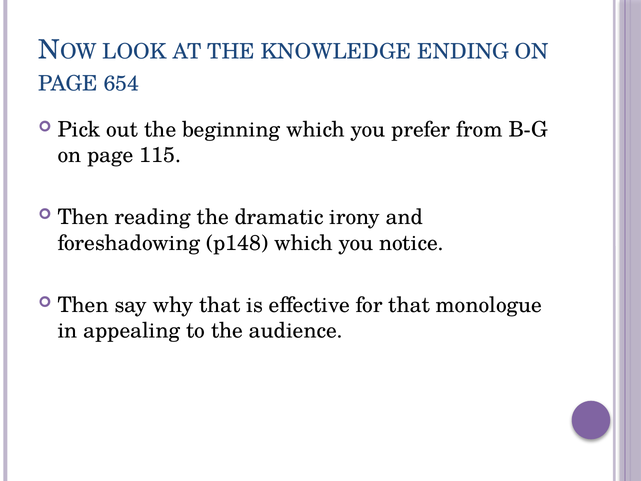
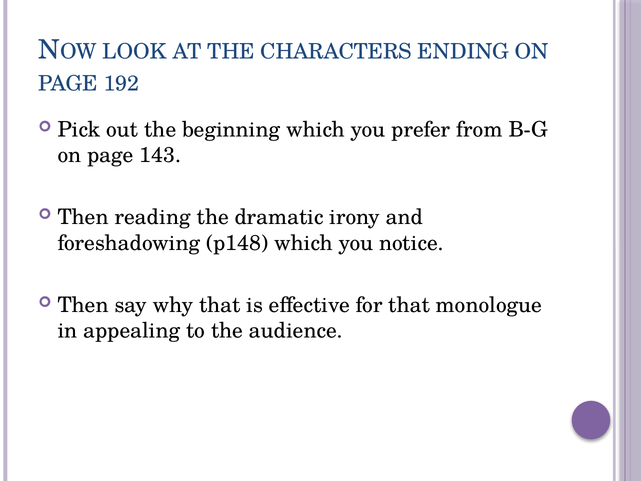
KNOWLEDGE: KNOWLEDGE -> CHARACTERS (336, 52)
654: 654 -> 192 (121, 84)
115: 115 -> 143 (160, 155)
